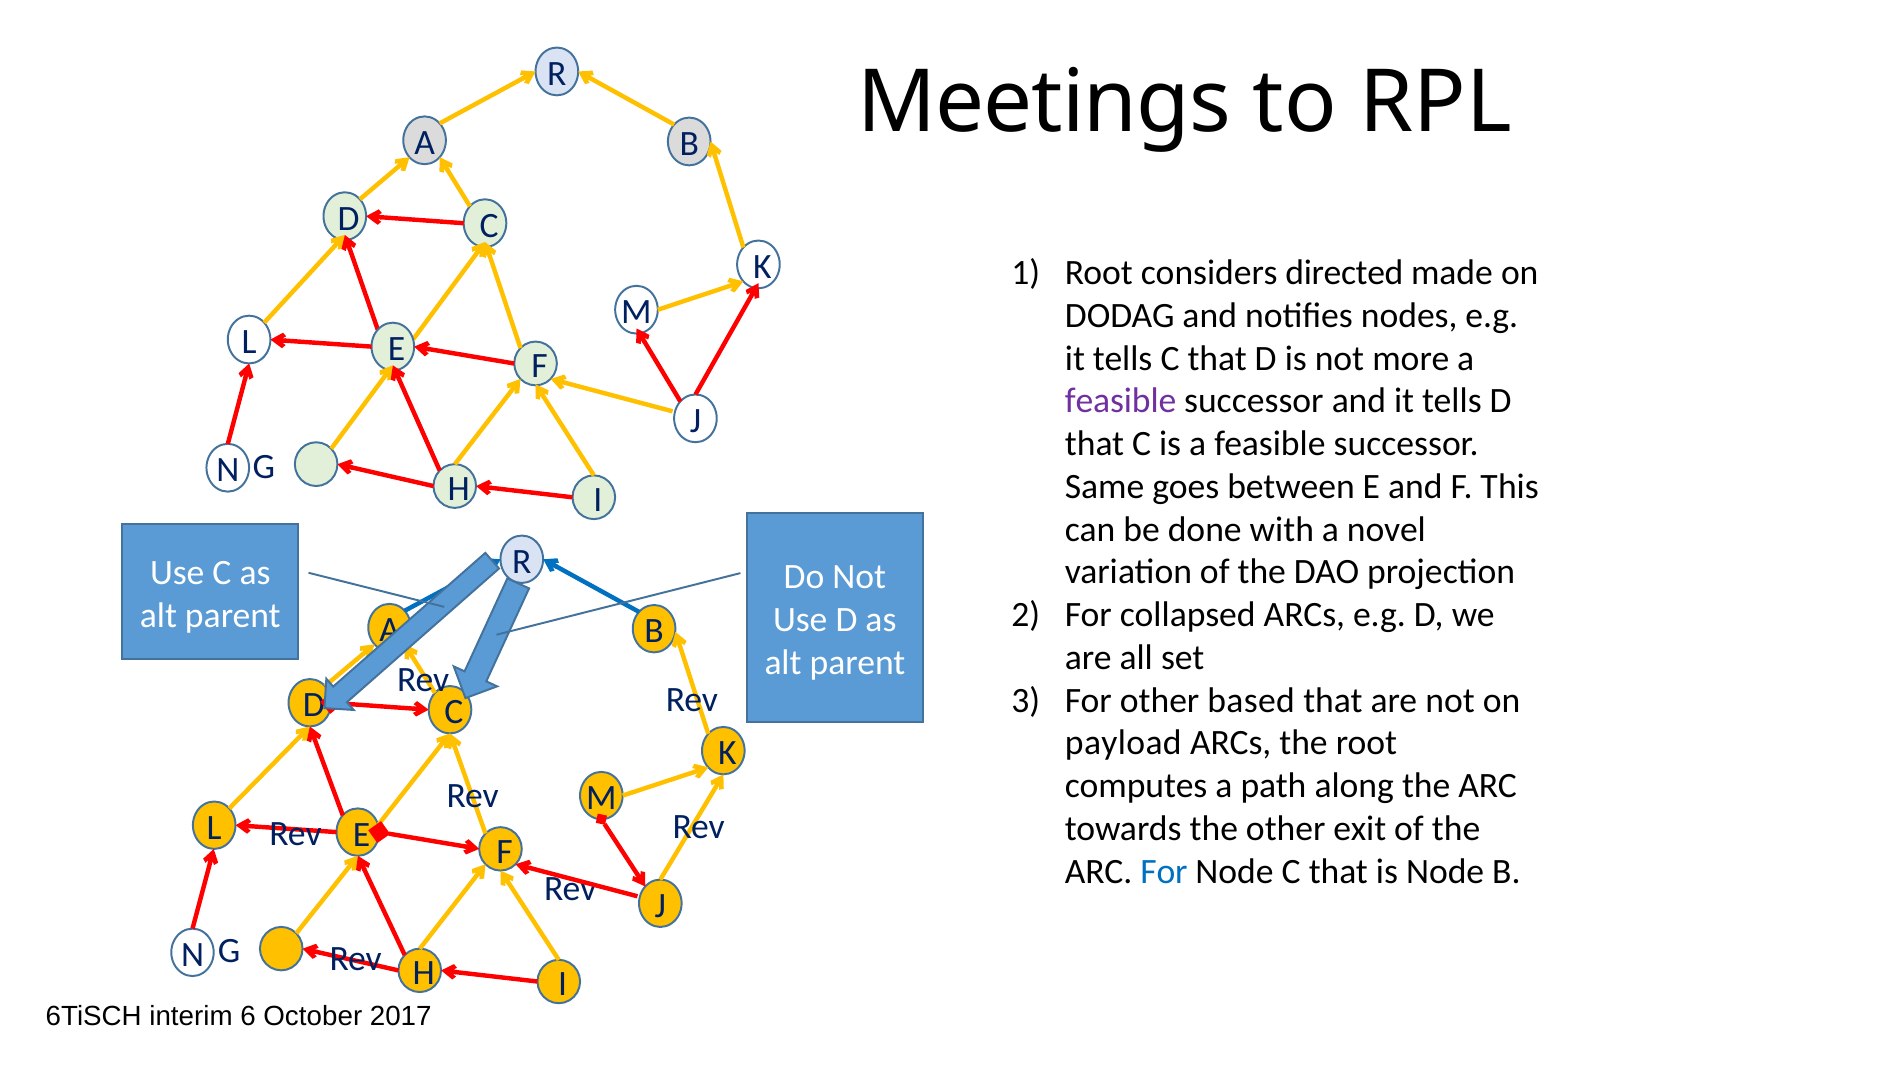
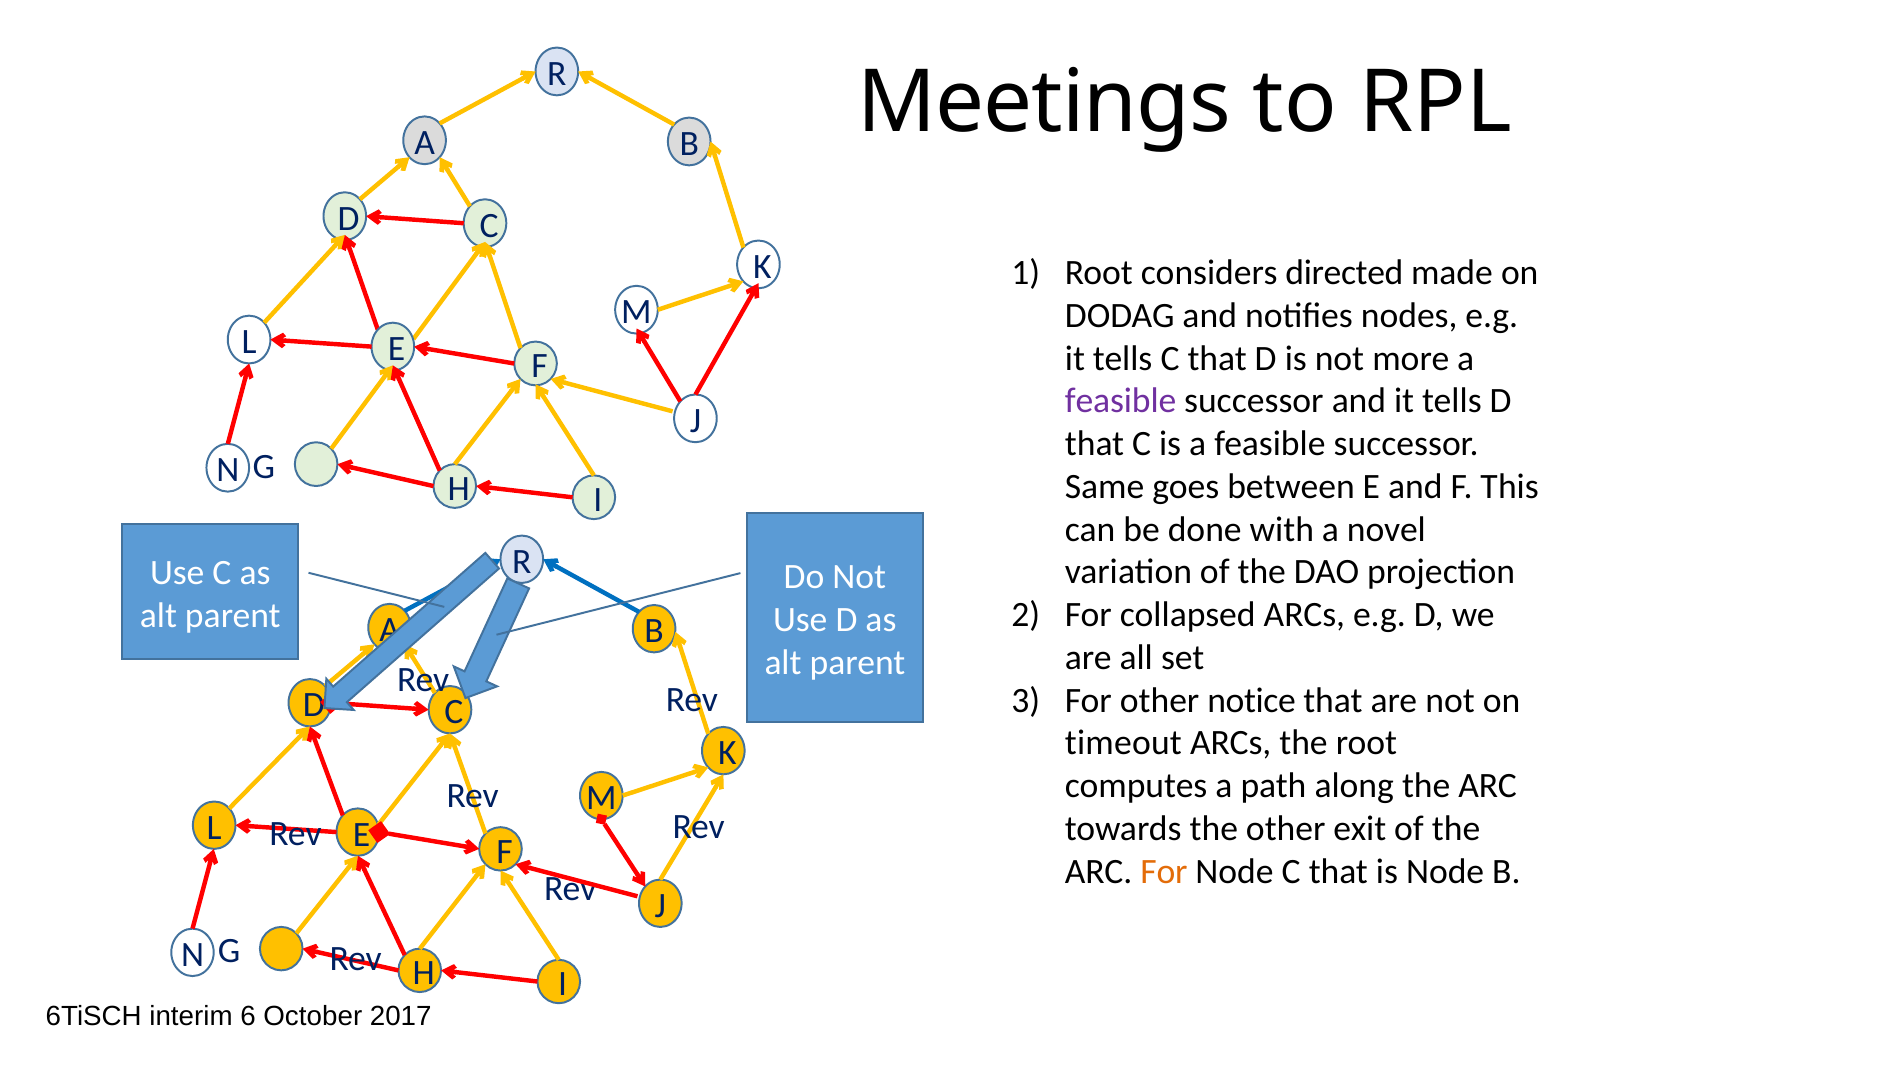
based: based -> notice (1252, 700)
payload: payload -> timeout (1123, 743)
For colour: blue -> orange (1164, 871)
